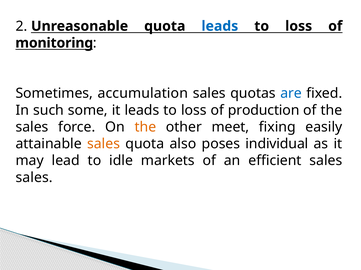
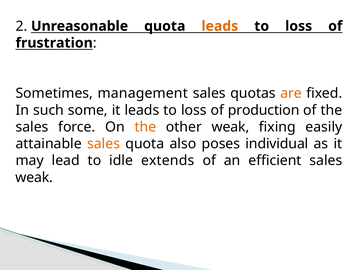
leads colour: blue -> orange (220, 26)
monitoring: monitoring -> frustration (54, 43)
accumulation: accumulation -> management (143, 94)
are colour: blue -> orange (291, 94)
other meet: meet -> weak (230, 127)
markets: markets -> extends (168, 161)
sales: sales -> weak (34, 178)
